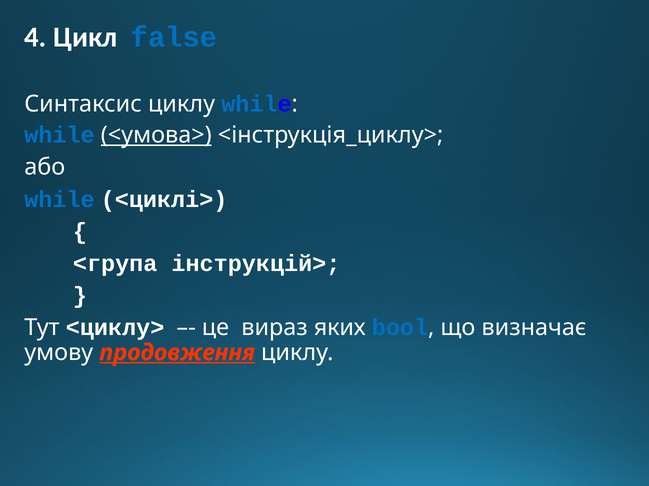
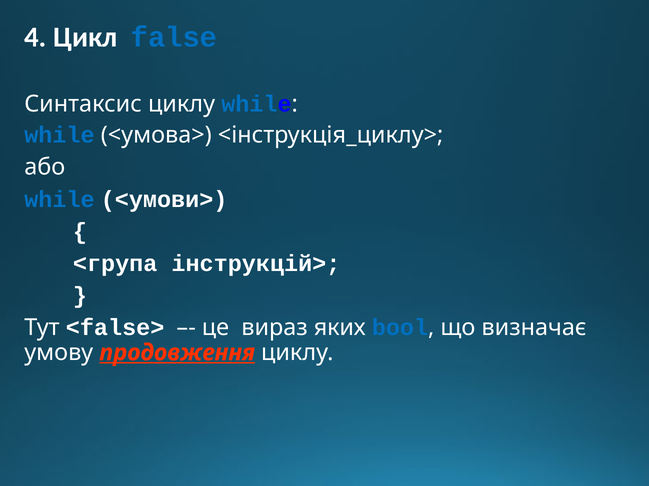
<умова> underline: present -> none (156, 135)
<циклі>: <циклі> -> <умови> (164, 200)
<циклу>: <циклу> -> <false> (115, 328)
